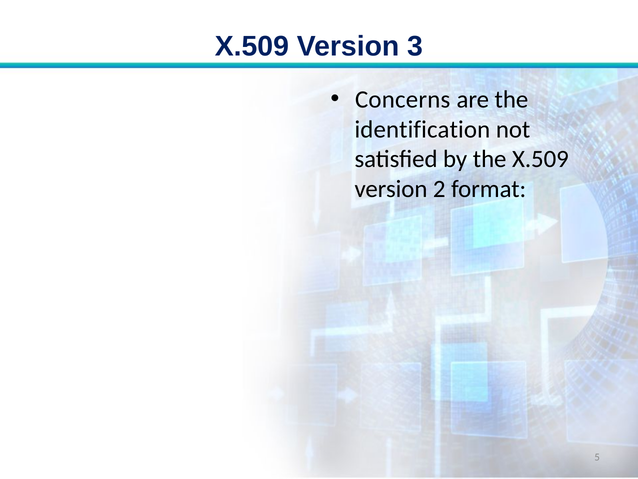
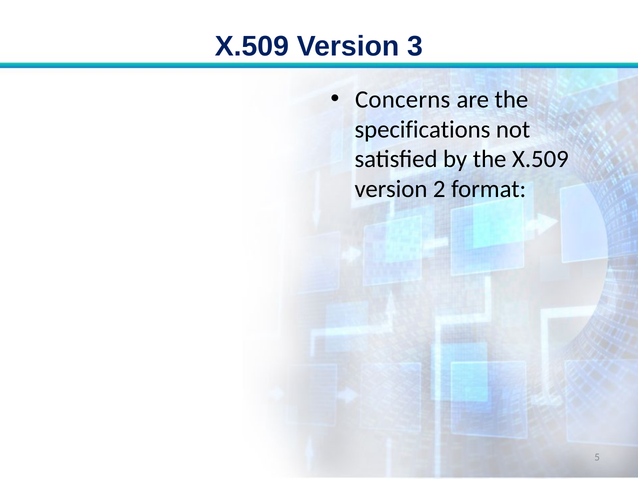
identification: identification -> specifications (422, 129)
